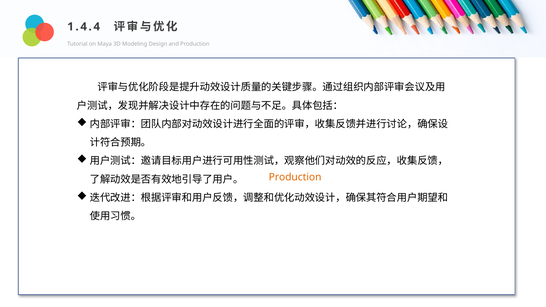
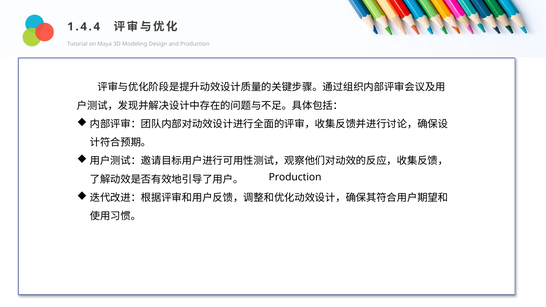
Production colour: orange -> black (295, 177)
